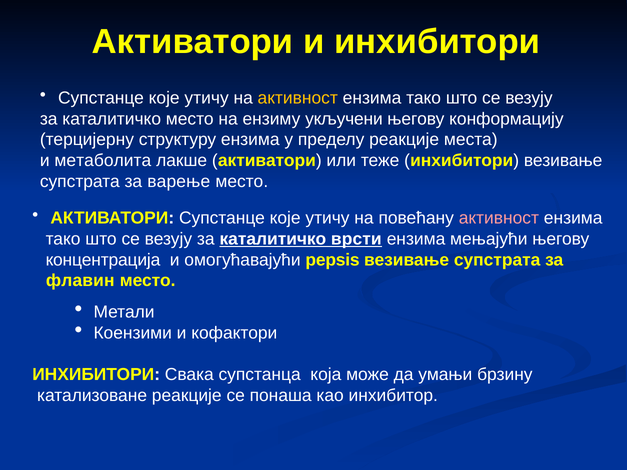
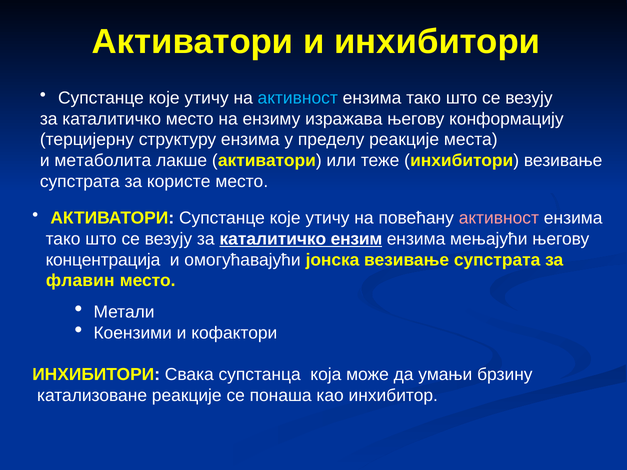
активност colour: yellow -> light blue (298, 98)
укључени: укључени -> изражава (344, 119)
варење: варење -> користе (179, 182)
врсти: врсти -> ензим (356, 239)
pepsis: pepsis -> јонска (333, 260)
